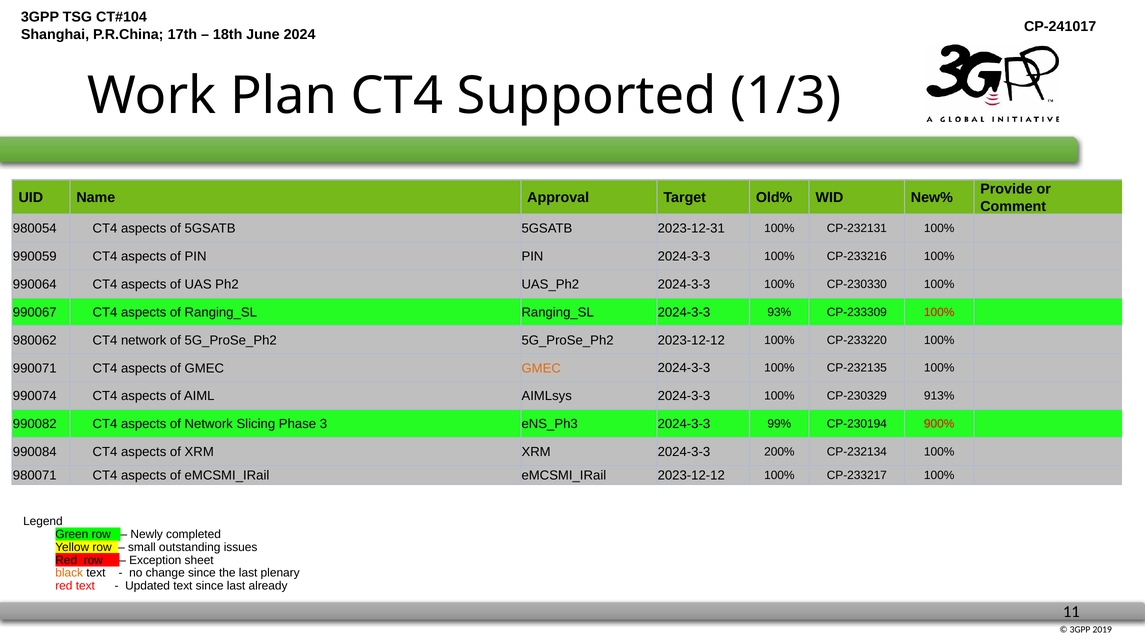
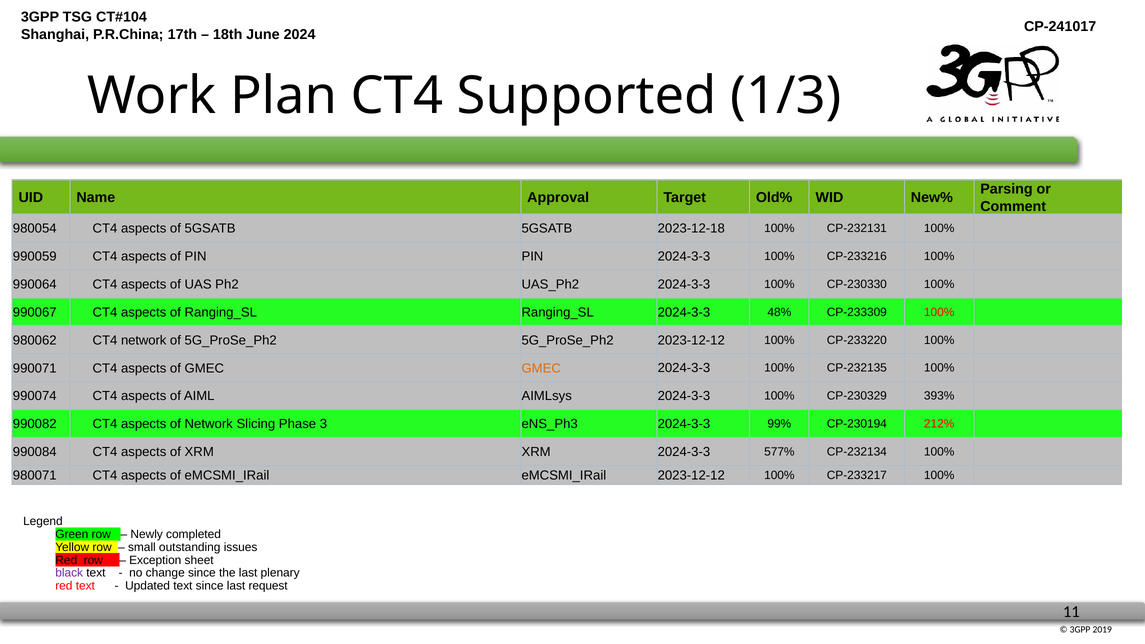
Provide: Provide -> Parsing (1006, 189)
2023-12-31: 2023-12-31 -> 2023-12-18 (691, 229)
93%: 93% -> 48% (779, 312)
913%: 913% -> 393% (939, 396)
900%: 900% -> 212% (939, 424)
200%: 200% -> 577% (779, 452)
black colour: orange -> purple (69, 573)
already: already -> request (268, 586)
